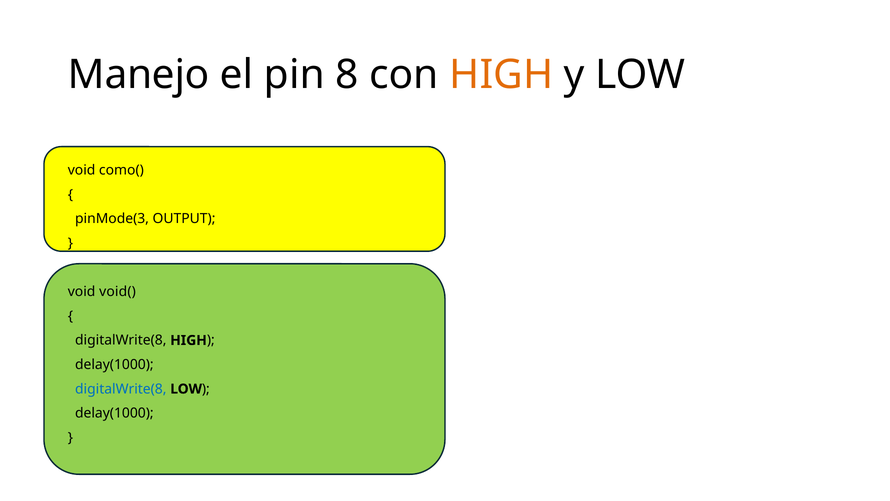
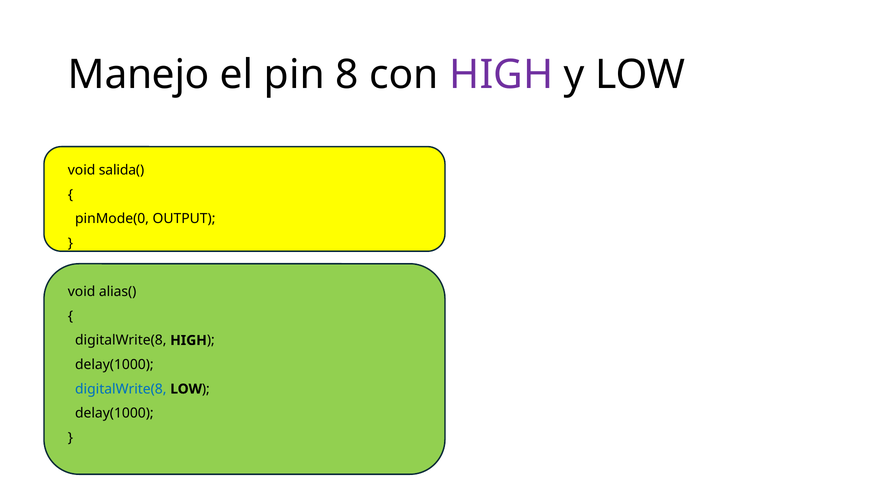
HIGH colour: orange -> purple (501, 75)
como(: como( -> salida( (122, 170)
pinMode(3: pinMode(3 -> pinMode(0 (112, 219)
void(: void( -> alias( (118, 292)
